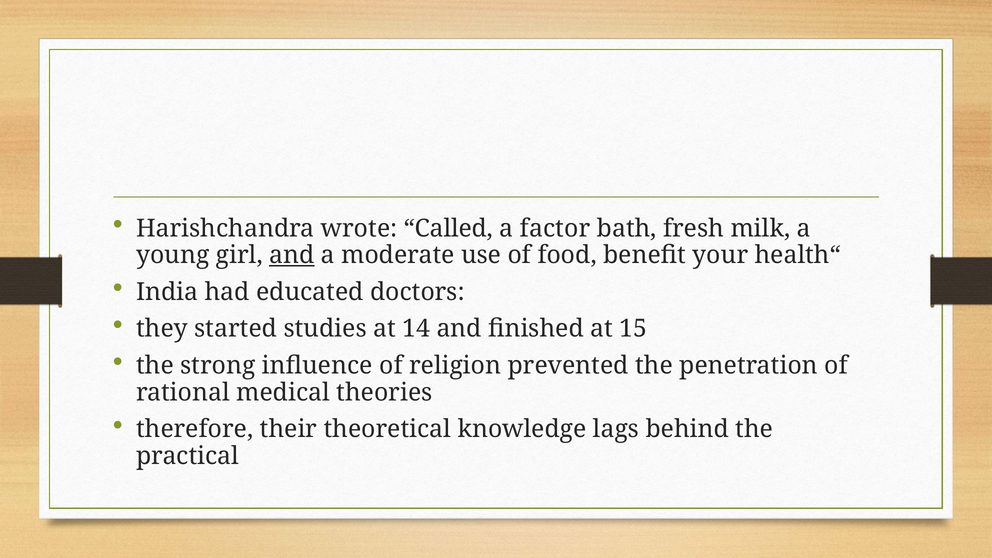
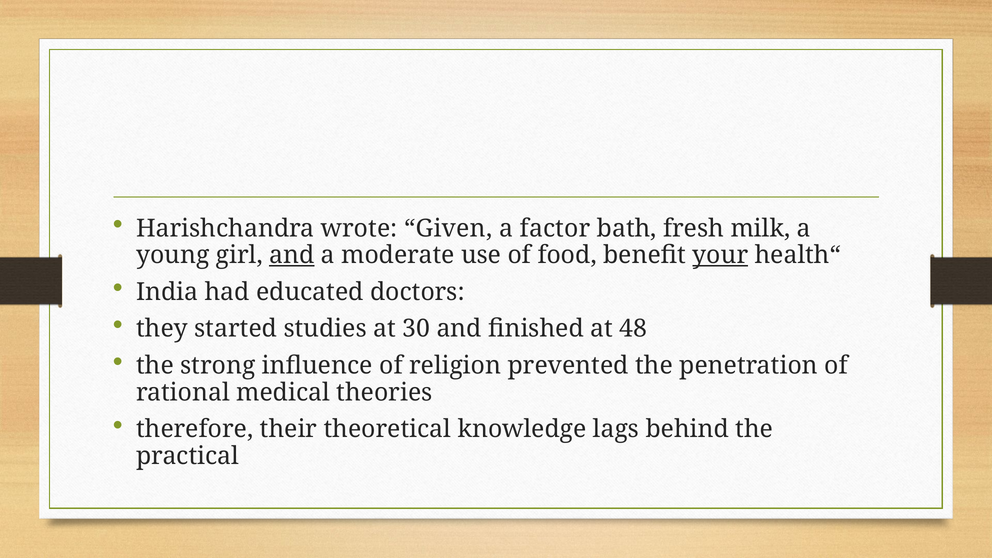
Called: Called -> Given (448, 228)
your underline: none -> present (720, 255)
14: 14 -> 30 (416, 329)
15: 15 -> 48 (633, 329)
